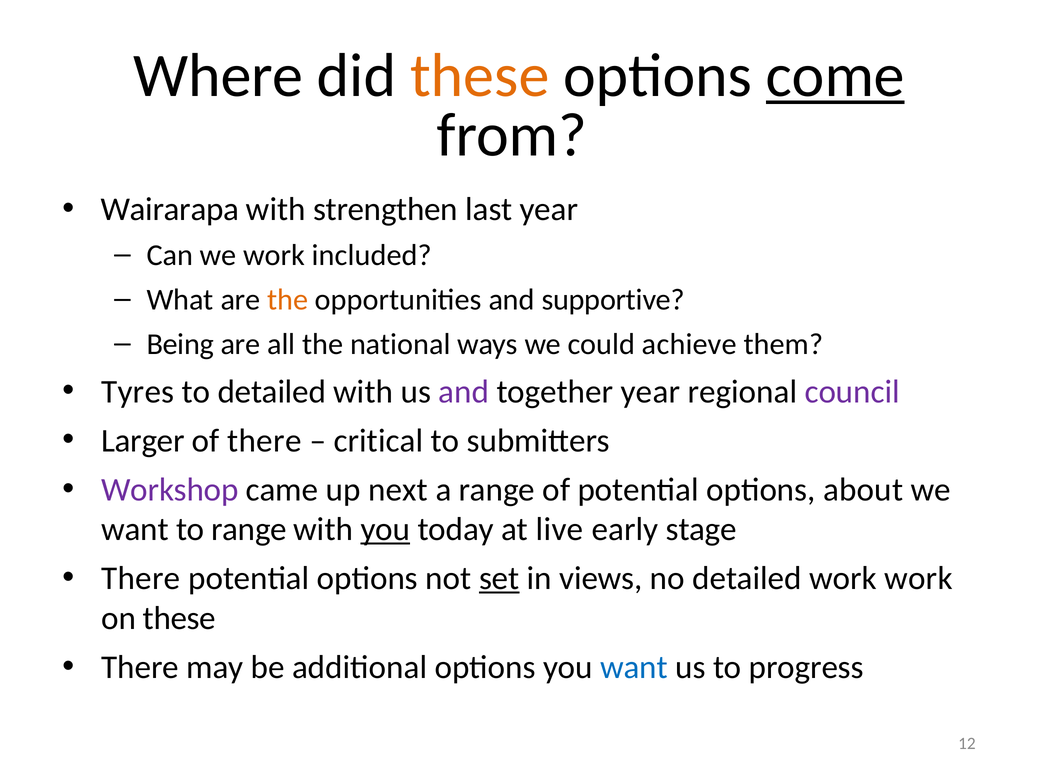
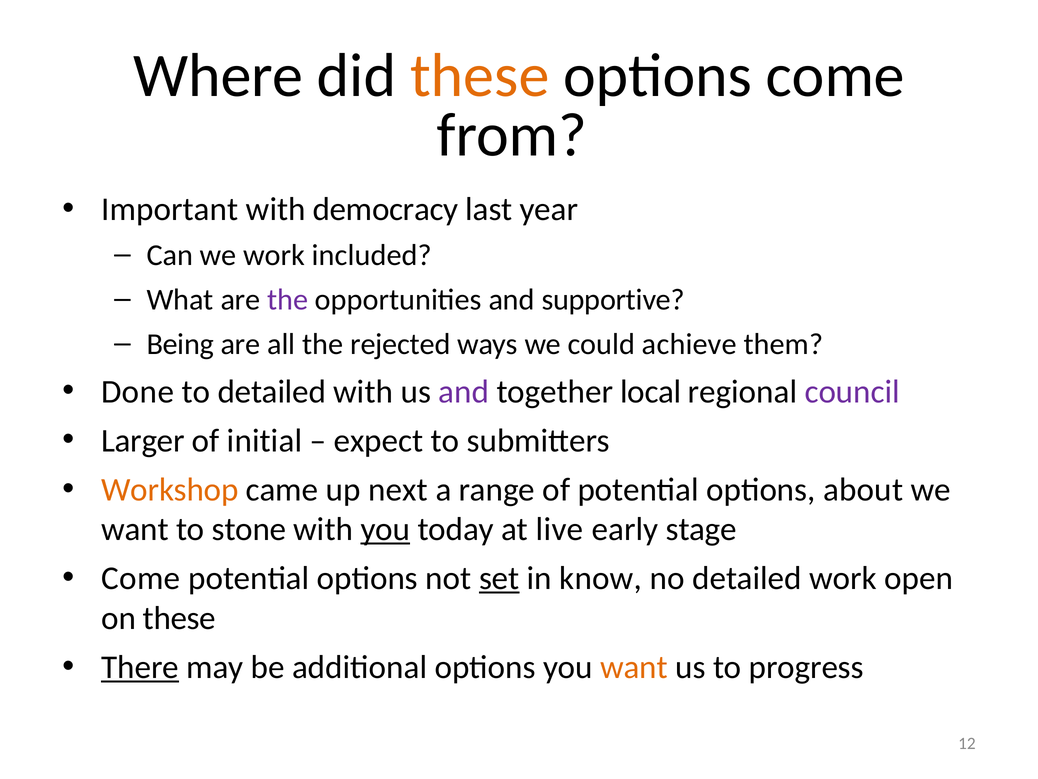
come underline: present -> none (835, 76)
Wairarapa: Wairarapa -> Important (170, 209)
strengthen: strengthen -> democracy (385, 209)
the colour: orange -> purple (288, 299)
national: national -> rejected (400, 344)
Tyres: Tyres -> Done (138, 391)
together year: year -> local (651, 391)
of there: there -> initial (265, 440)
critical: critical -> expect (379, 440)
Workshop colour: purple -> orange (170, 489)
to range: range -> stone (249, 529)
There: There -> Come (141, 578)
views: views -> know (601, 578)
work work: work -> open (919, 578)
There underline: none -> present (140, 667)
want colour: blue -> orange (634, 667)
